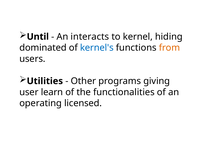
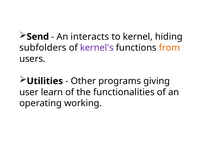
Until: Until -> Send (38, 37)
dominated: dominated -> subfolders (43, 48)
kernel's colour: blue -> purple (97, 48)
licensed: licensed -> working (83, 103)
